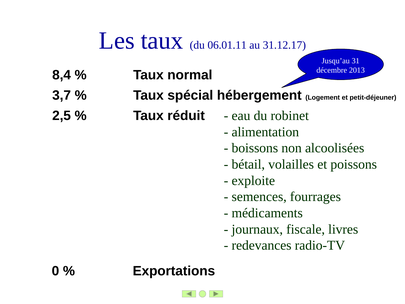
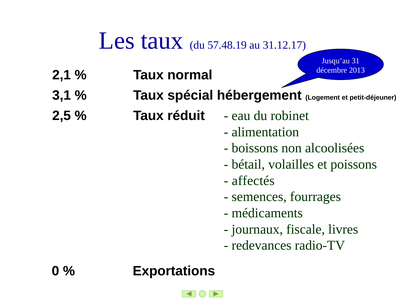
06.01.11: 06.01.11 -> 57.48.19 (227, 45)
8,4: 8,4 -> 2,1 (62, 75)
3,7: 3,7 -> 3,1 (62, 95)
exploite: exploite -> affectés (253, 180)
